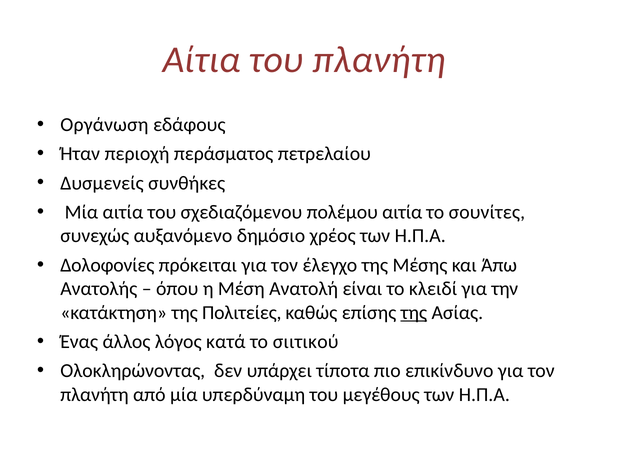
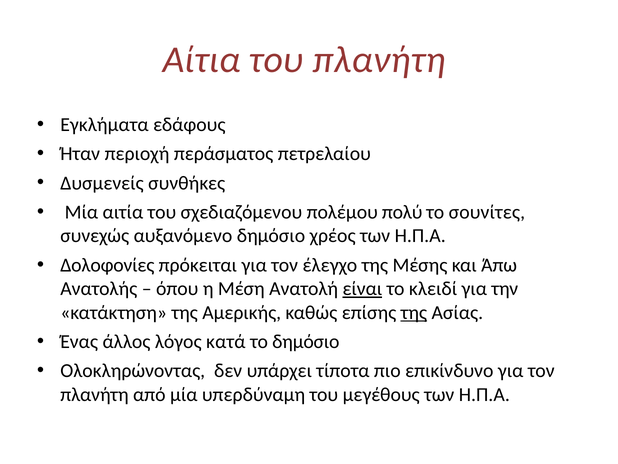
Οργάνωση: Οργάνωση -> Εγκλήματα (104, 124)
πολέμου αιτία: αιτία -> πολύ (402, 212)
είναι underline: none -> present (362, 288)
Πολιτείες: Πολιτείες -> Αμερικής (242, 312)
το σιιτικού: σιιτικού -> δημόσιο (306, 341)
